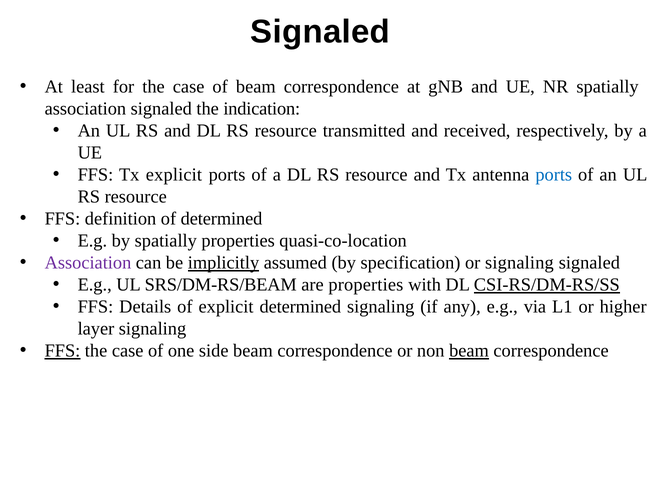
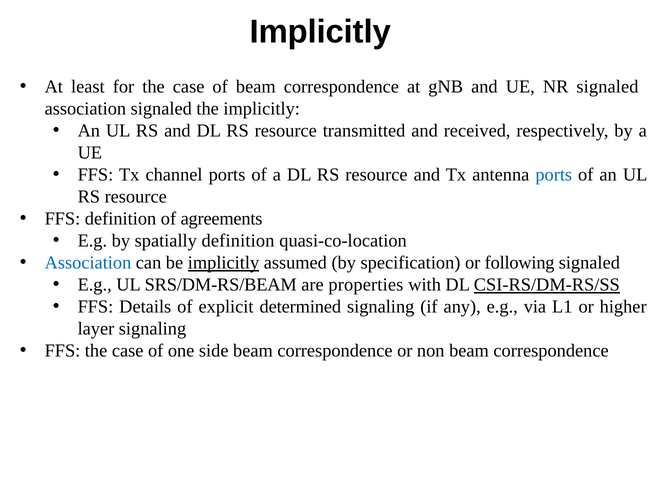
Signaled: Signaled -> Implicitly (320, 32)
NR spatially: spatially -> signaled (608, 87)
the indication: indication -> implicitly (262, 109)
Tx explicit: explicit -> channel (174, 175)
of determined: determined -> agreements (222, 219)
spatially properties: properties -> definition (238, 241)
Association colour: purple -> blue (88, 263)
or signaling: signaling -> following (520, 263)
FFS underline: present -> none (62, 351)
beam underline: present -> none (469, 351)
